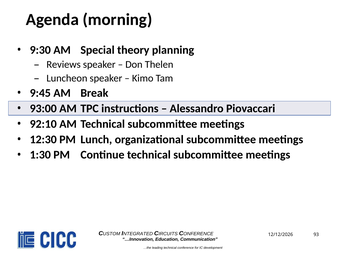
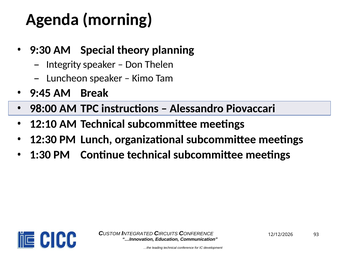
Reviews: Reviews -> Integrity (64, 65)
93:00: 93:00 -> 98:00 (43, 109)
92:10: 92:10 -> 12:10 (43, 124)
